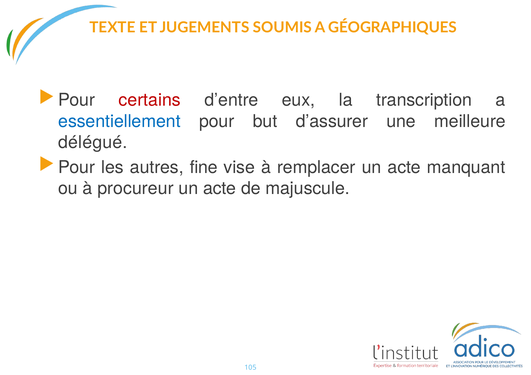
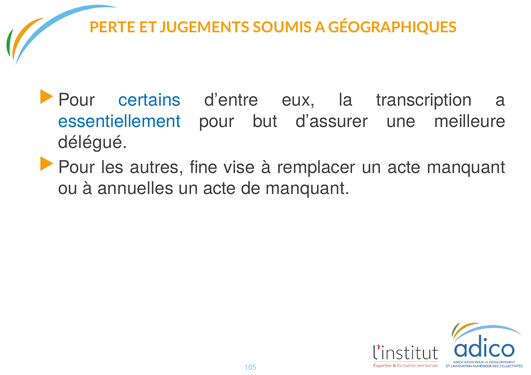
TEXTE: TEXTE -> PERTE (112, 28)
certains colour: red -> blue (150, 100)
procureur: procureur -> annuelles (135, 189)
de majuscule: majuscule -> manquant (308, 189)
